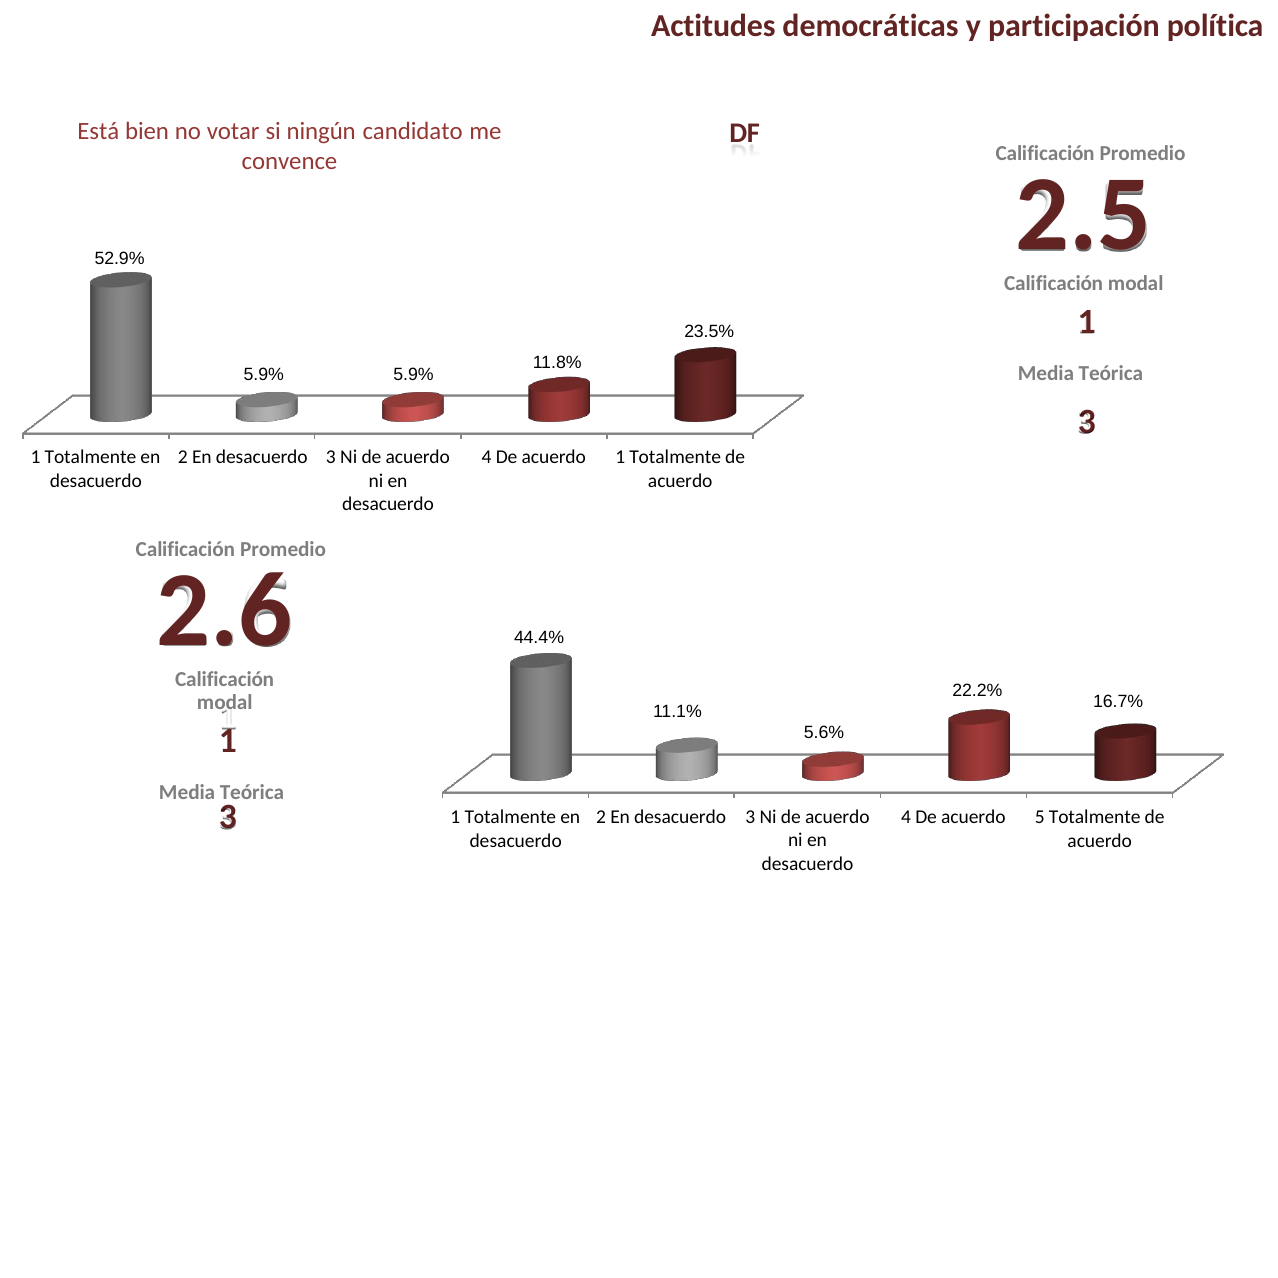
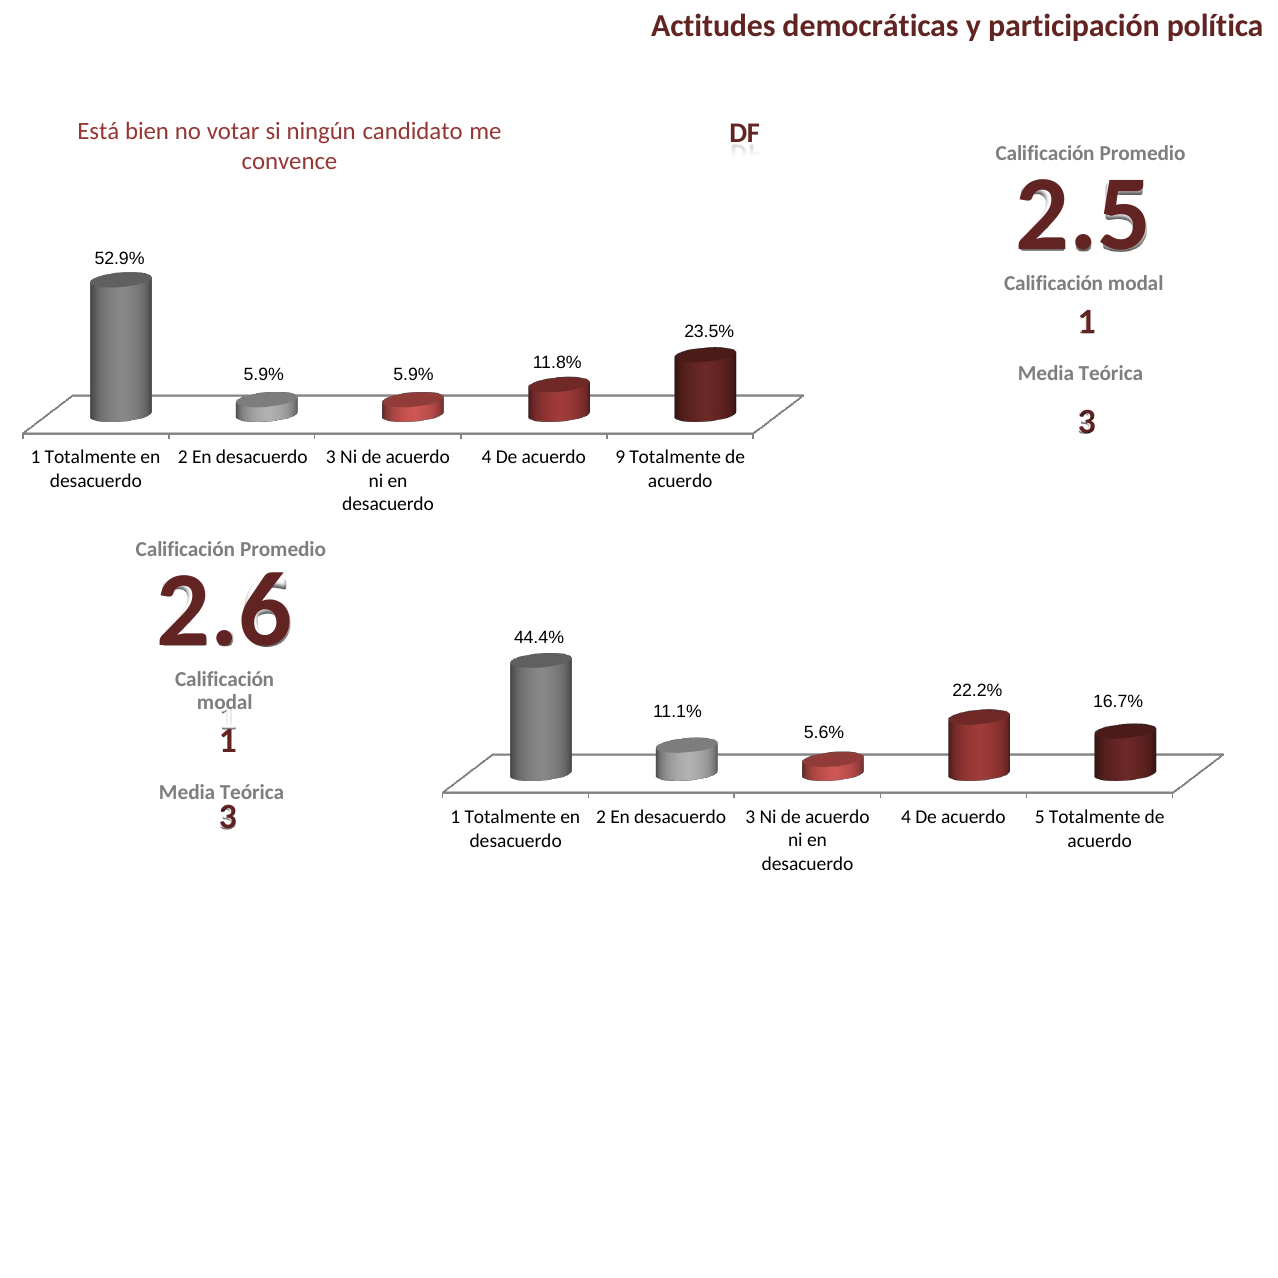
acuerdo 1: 1 -> 9 (620, 457)
